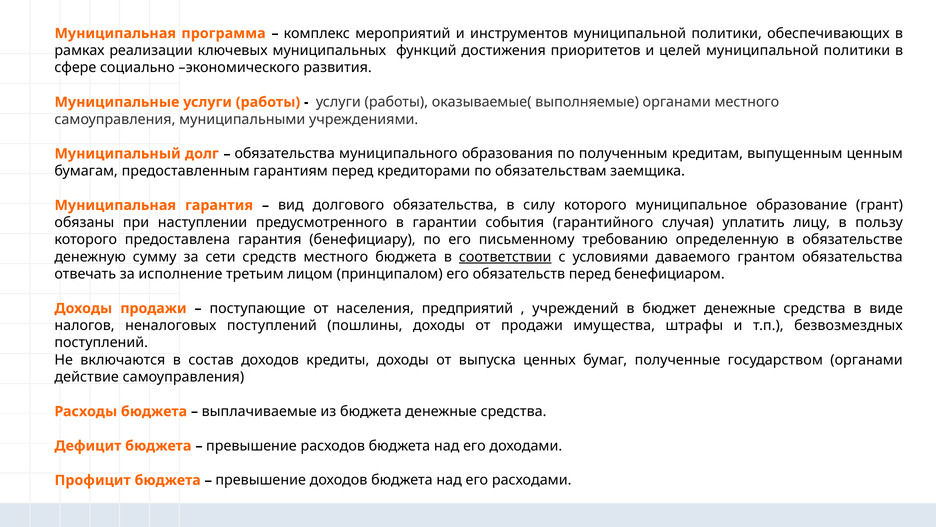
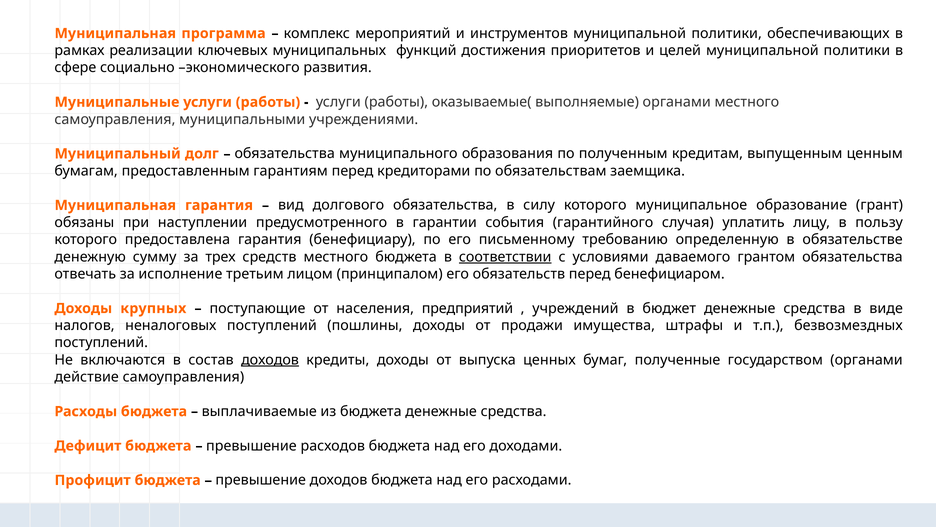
сети: сети -> трех (221, 257)
Доходы продажи: продажи -> крупных (153, 308)
доходов underline: none -> present (270, 360)
